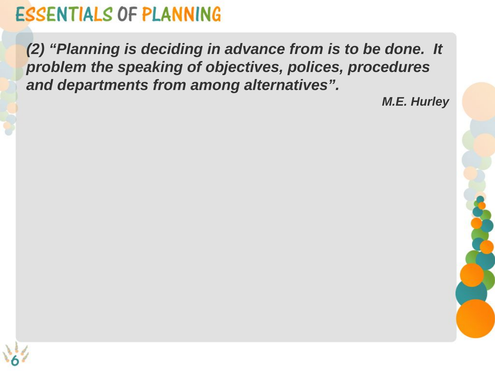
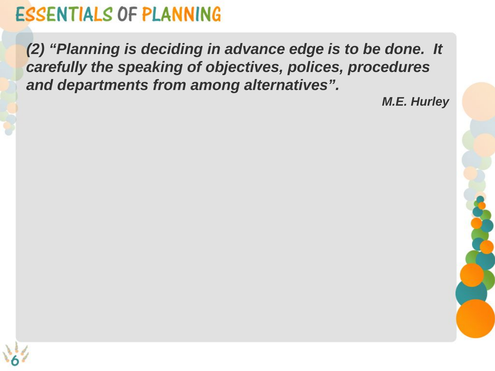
advance from: from -> edge (307, 49)
problem: problem -> carefully (57, 67)
